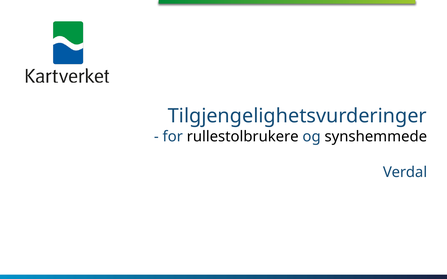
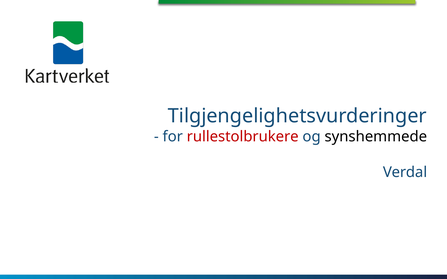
rullestolbrukere colour: black -> red (243, 137)
